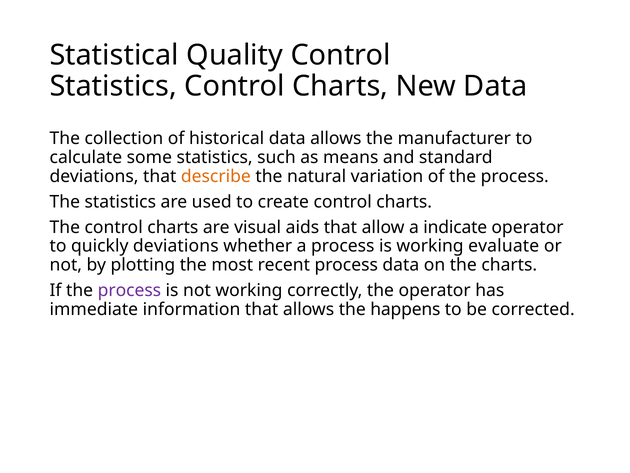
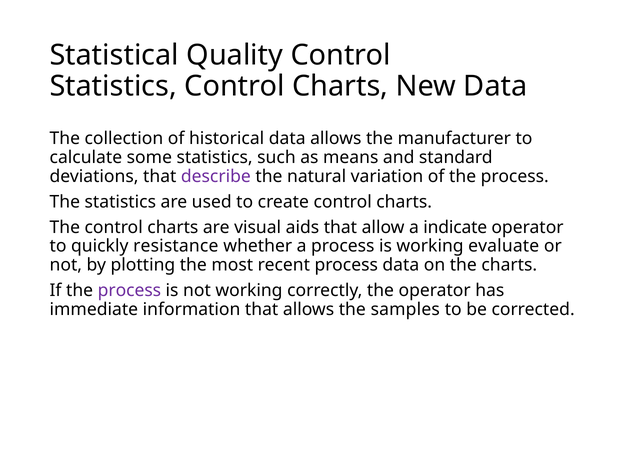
describe colour: orange -> purple (216, 176)
quickly deviations: deviations -> resistance (176, 246)
happens: happens -> samples (405, 309)
